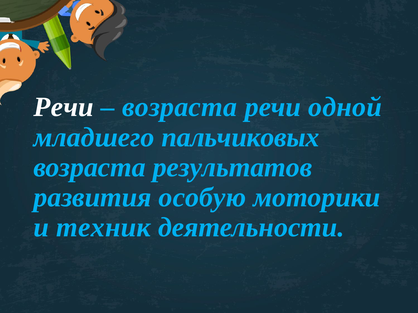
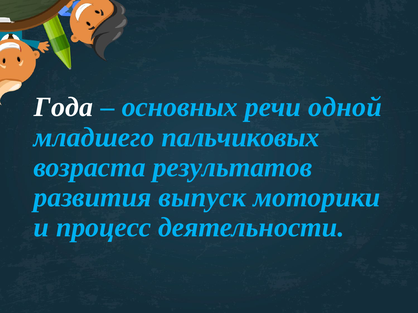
Речи: Речи -> Года (64, 107)
возраста: возраста -> основных (180, 107)
особую: особую -> выпуск (202, 198)
техник: техник -> процесс (104, 228)
